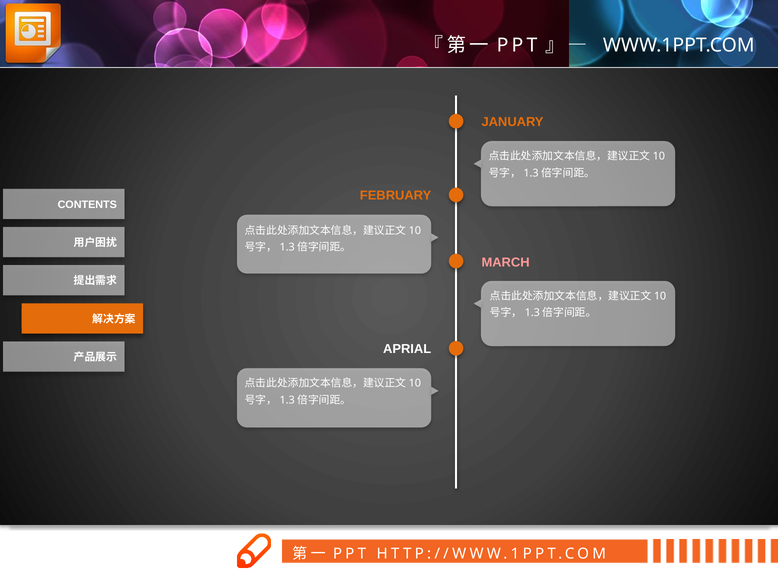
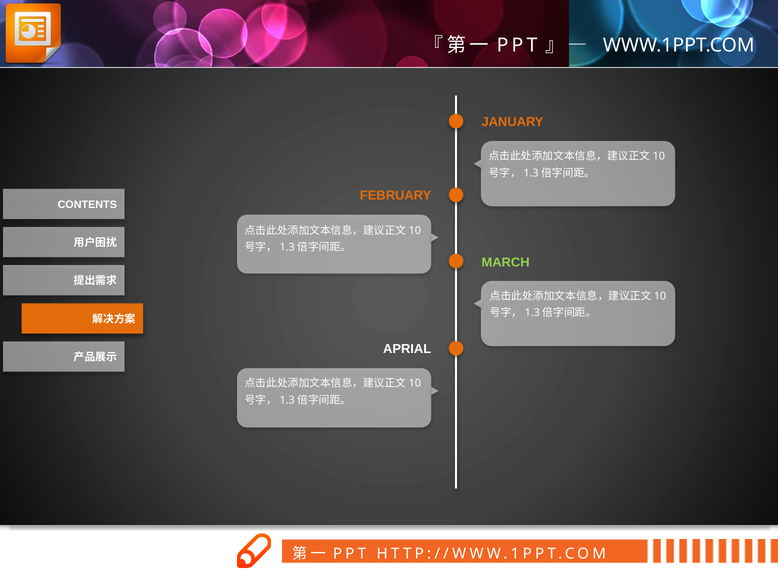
MARCH colour: pink -> light green (506, 263)
